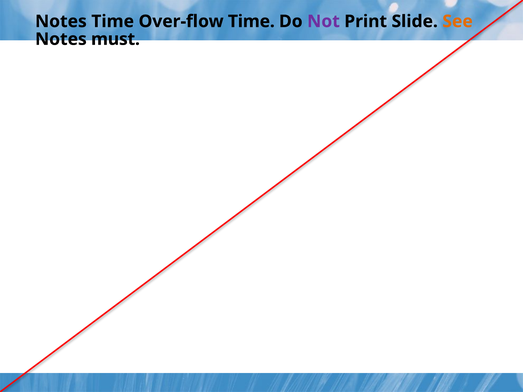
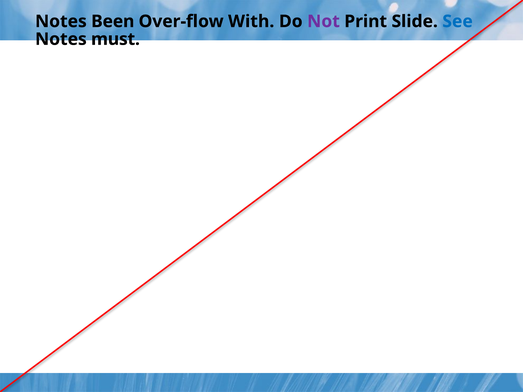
Notes Time: Time -> Been (113, 21)
Over-flow Time: Time -> With (251, 21)
See colour: orange -> blue (458, 21)
